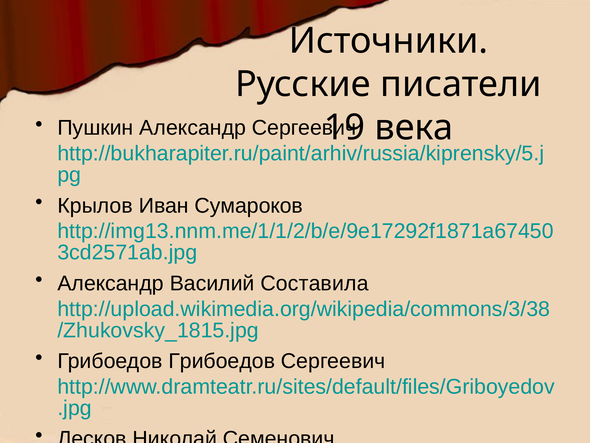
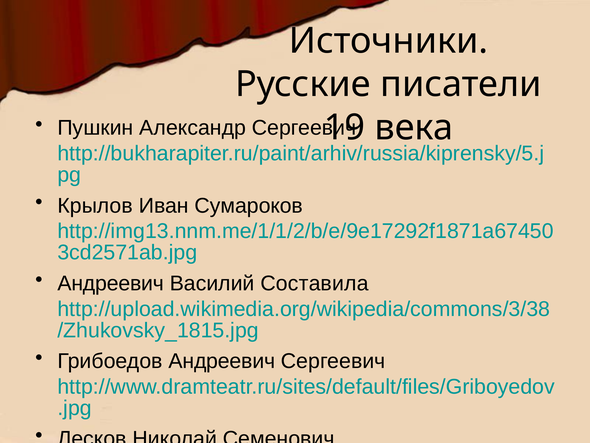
Александр: Александр -> Андреевич (111, 283)
Грибоедов Грибоедов: Грибоедов -> Андреевич (222, 361)
